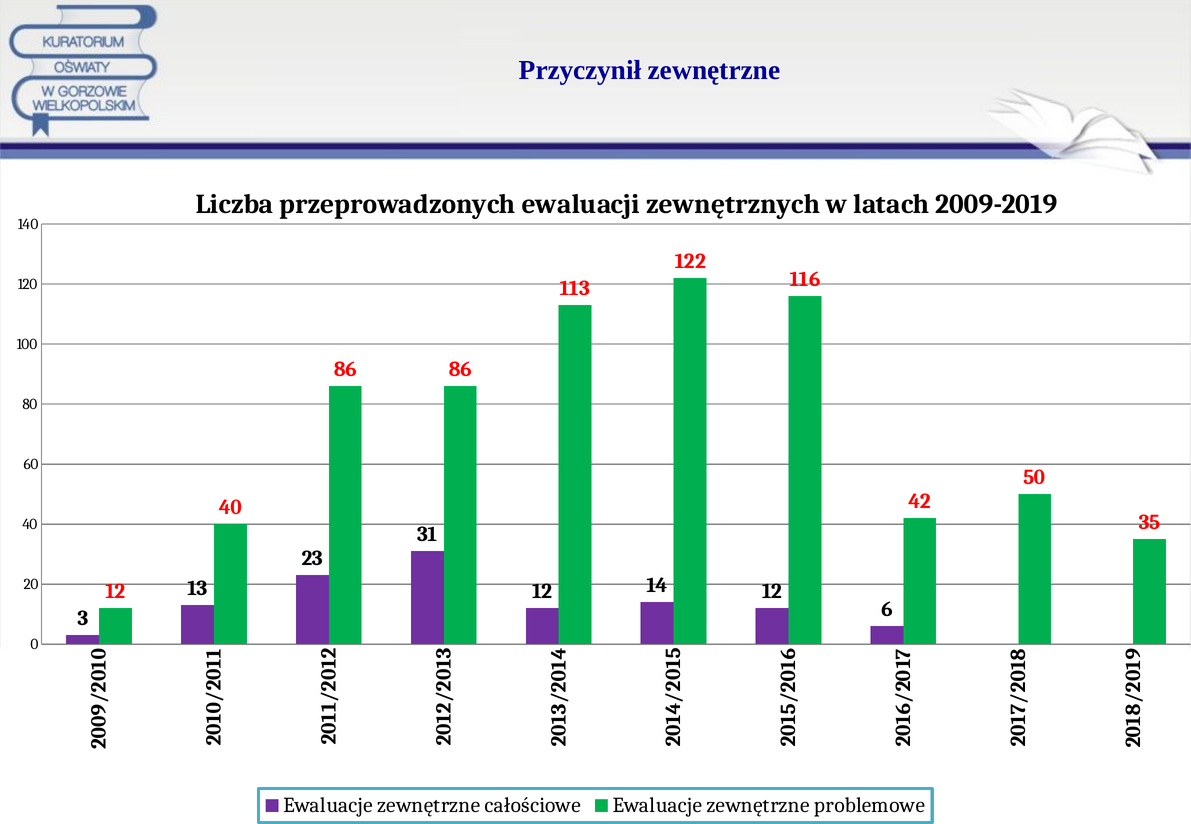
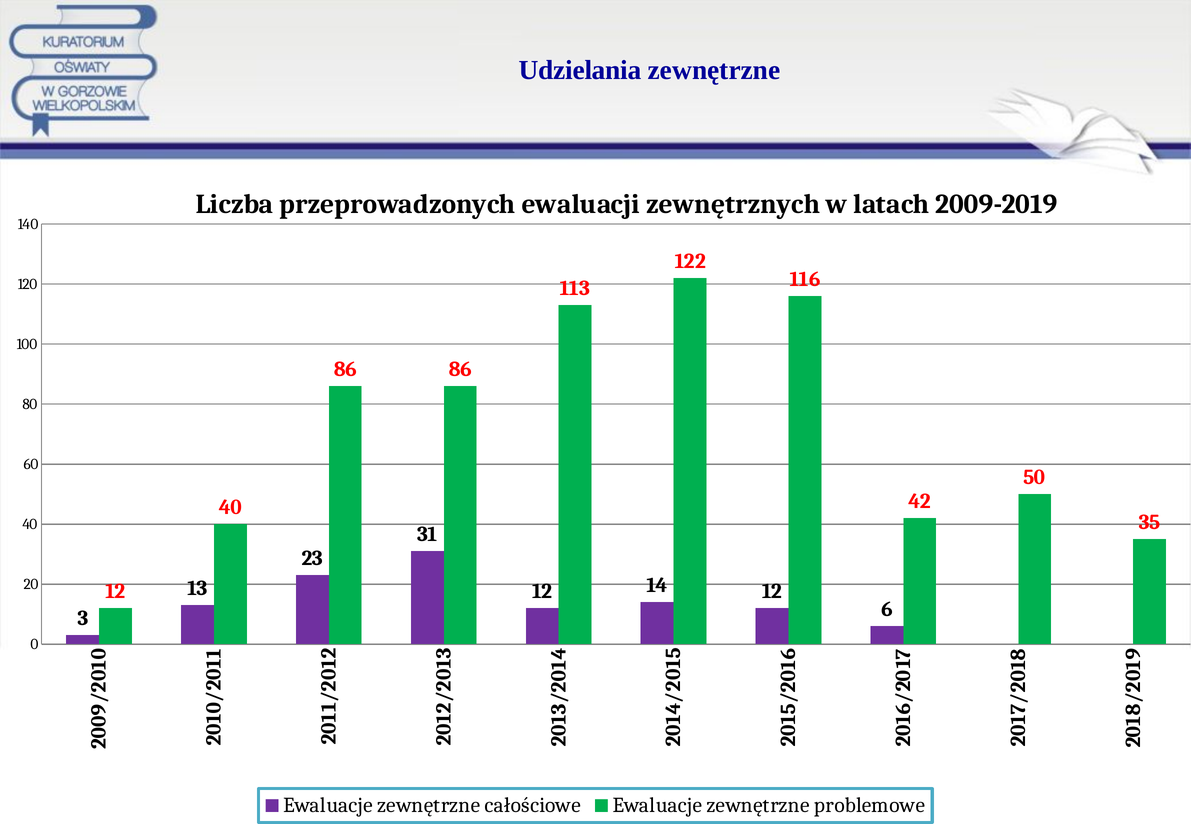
Przyczynił: Przyczynił -> Udzielania (580, 70)
